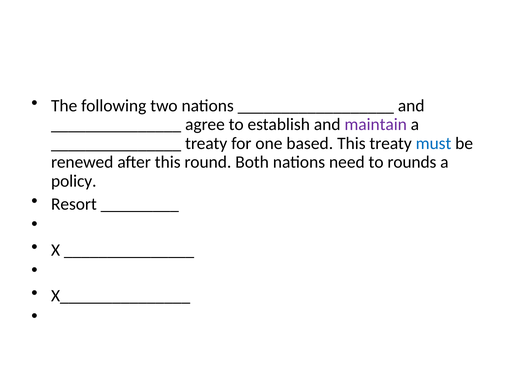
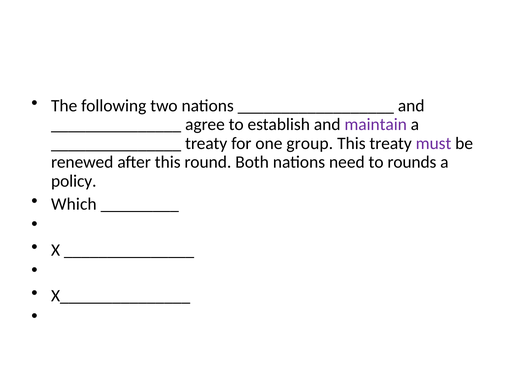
based: based -> group (310, 143)
must colour: blue -> purple (434, 143)
Resort: Resort -> Which (74, 204)
